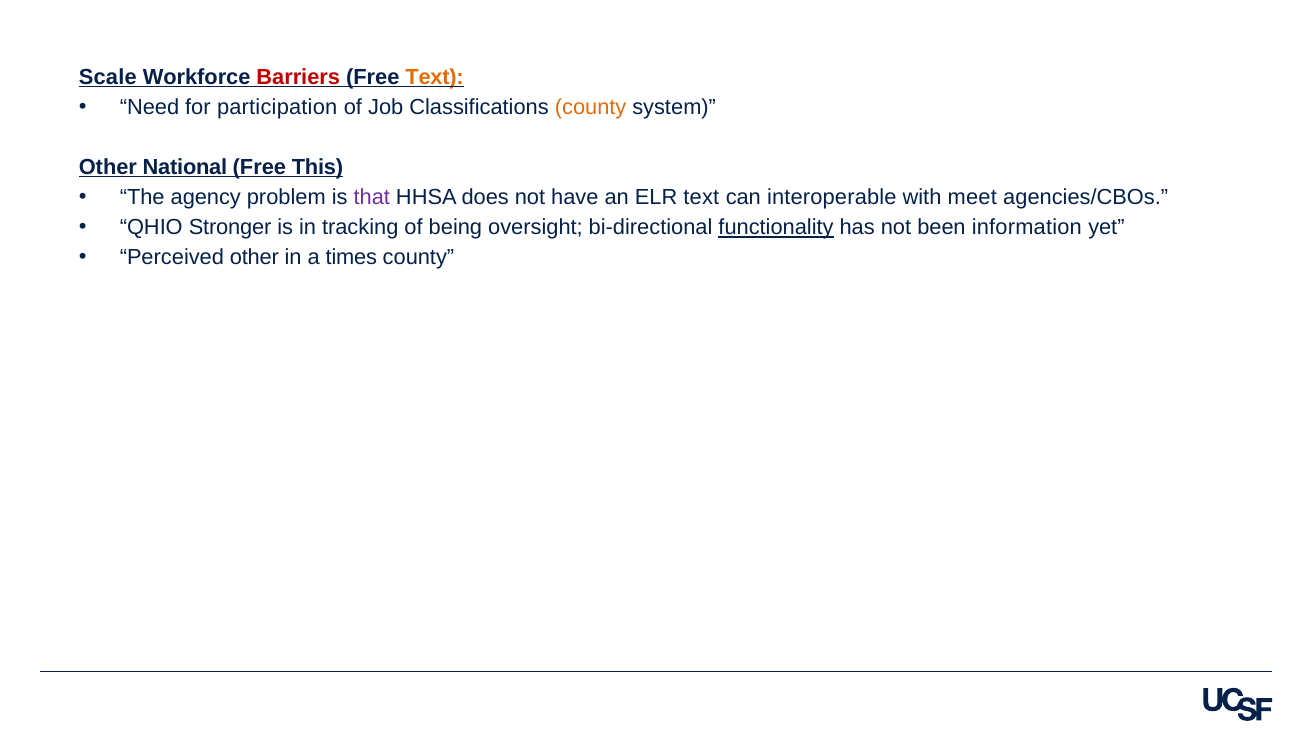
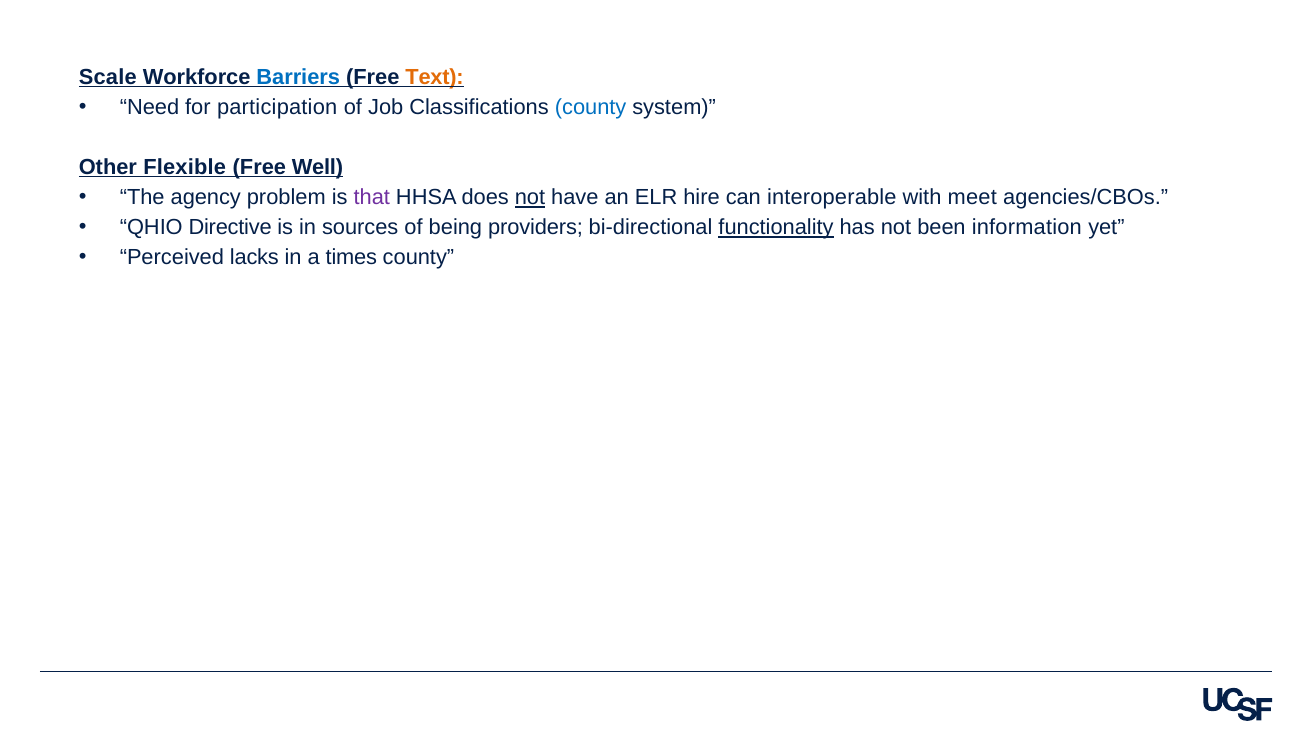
Barriers colour: red -> blue (298, 77)
county colour: orange -> blue (591, 107)
National: National -> Flexible (185, 167)
This: This -> Well (317, 167)
not underline: none -> present (530, 198)
ELR text: text -> hire (701, 198)
Stronger: Stronger -> Directive (230, 228)
tracking: tracking -> sources (360, 228)
oversight: oversight -> providers (536, 228)
Perceived other: other -> lacks (254, 258)
